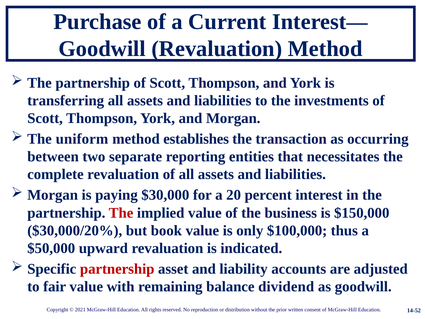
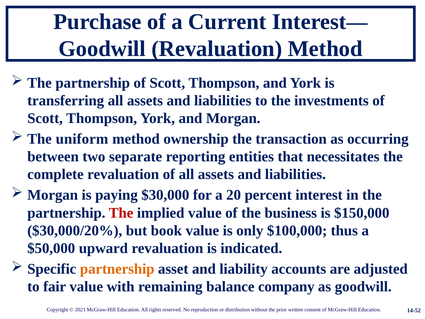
establishes: establishes -> ownership (196, 139)
partnership colour: red -> orange (117, 269)
dividend: dividend -> company (286, 286)
